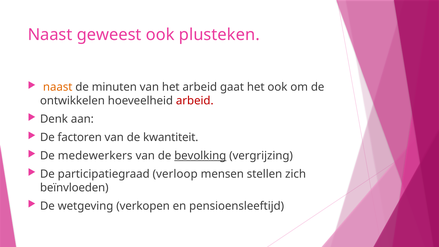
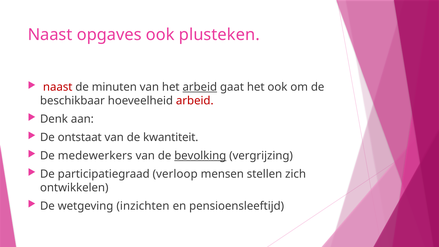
geweest: geweest -> opgaves (109, 35)
naast colour: orange -> red (58, 87)
arbeid underline: none -> present (200, 87)
ontwikkelen: ontwikkelen -> beschikbaar (72, 101)
factoren: factoren -> ontstaat (80, 137)
beïnvloeden: beïnvloeden -> ontwikkelen (74, 188)
verkopen: verkopen -> inzichten (143, 206)
